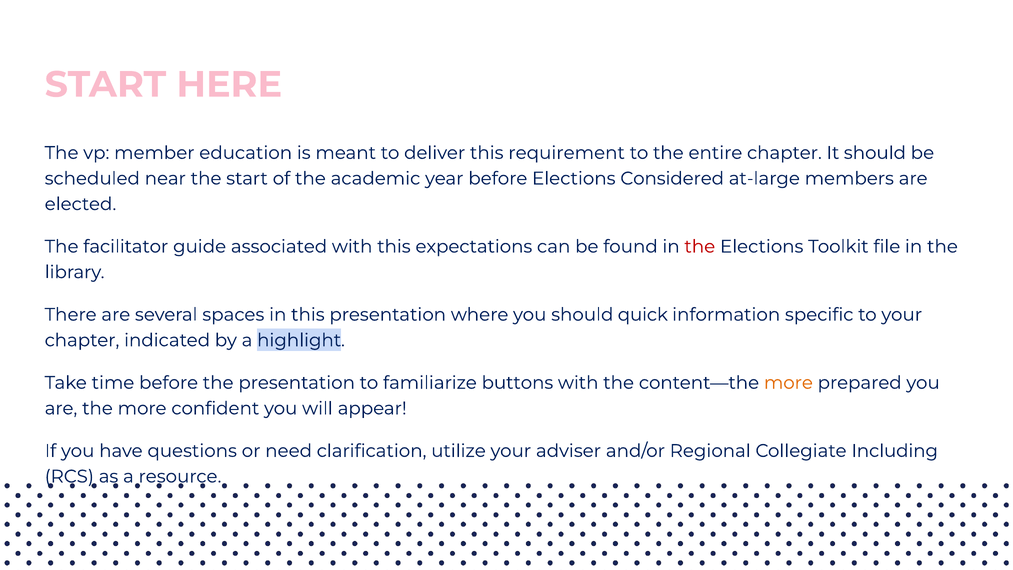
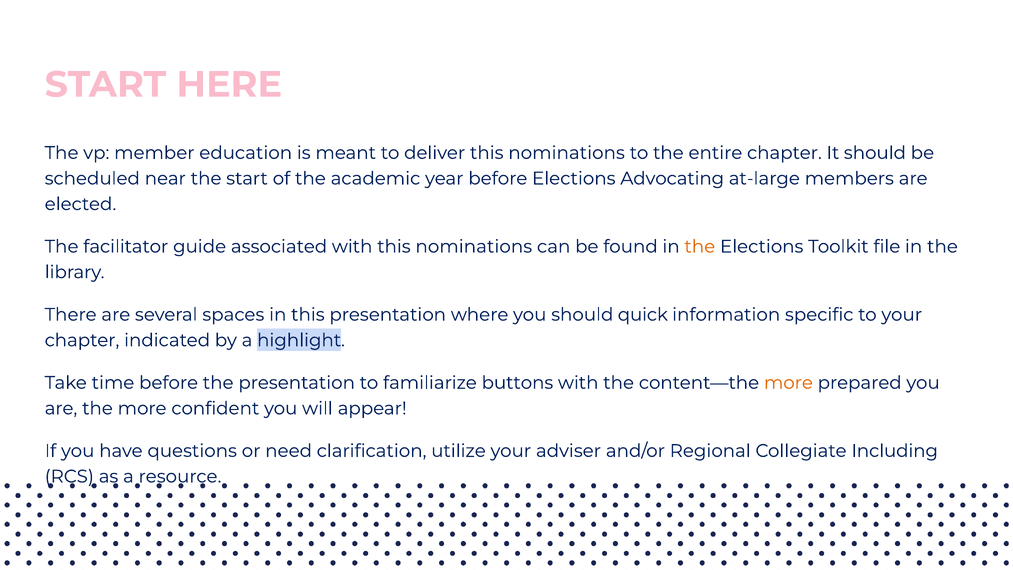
deliver this requirement: requirement -> nominations (567, 153)
Considered: Considered -> Advocating (672, 178)
with this expectations: expectations -> nominations (474, 246)
the colour: red -> orange (700, 246)
